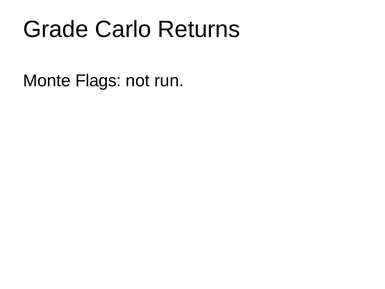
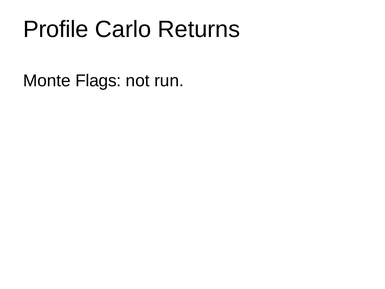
Grade: Grade -> Profile (56, 29)
